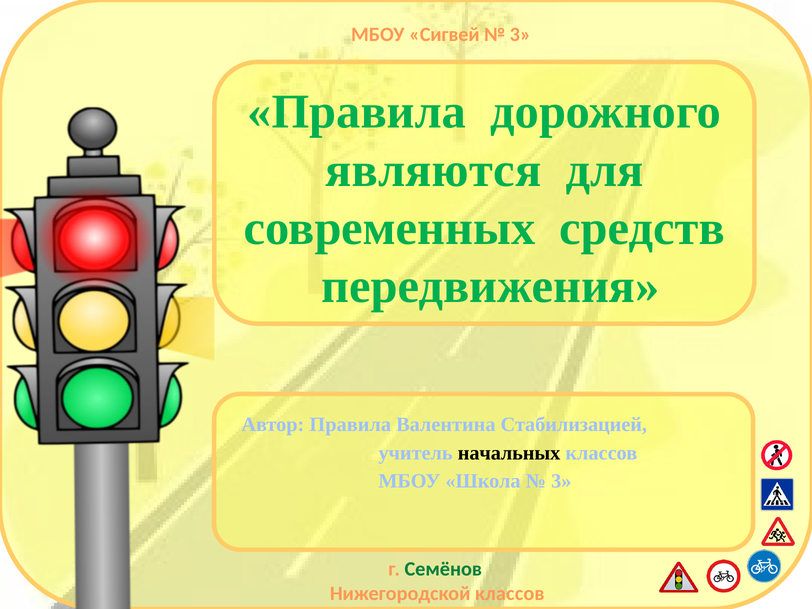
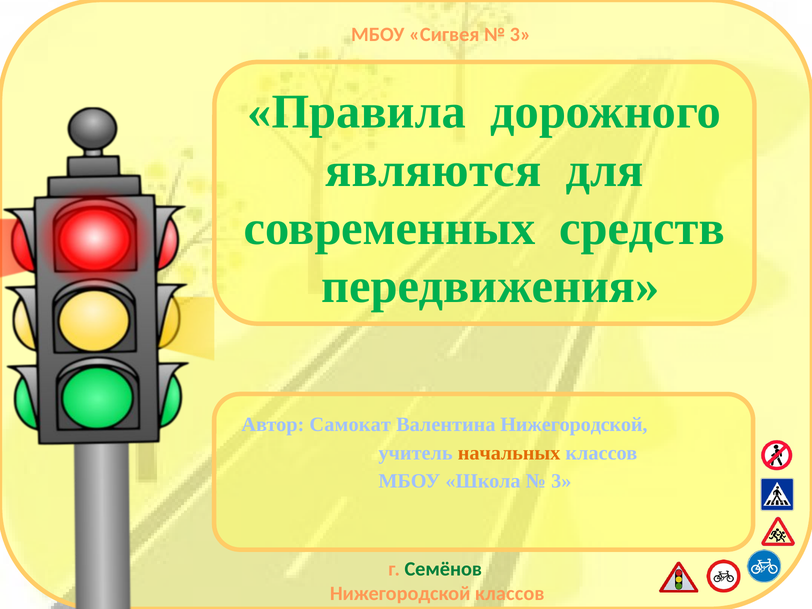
Сигвей: Сигвей -> Сигвея (444, 34)
Автор Правила: Правила -> Самокат (350, 424)
Валентина Стабилизацией: Стабилизацией -> Нижегородской (574, 424)
начальных colour: black -> orange (509, 453)
